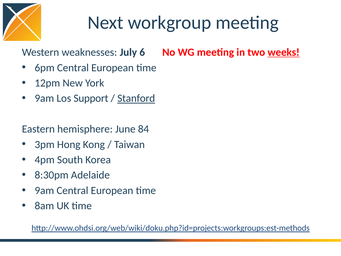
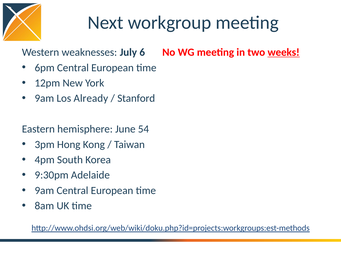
Support: Support -> Already (91, 98)
Stanford underline: present -> none (136, 98)
84: 84 -> 54 (143, 129)
8:30pm: 8:30pm -> 9:30pm (52, 175)
